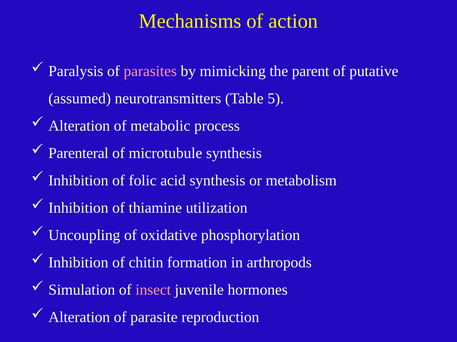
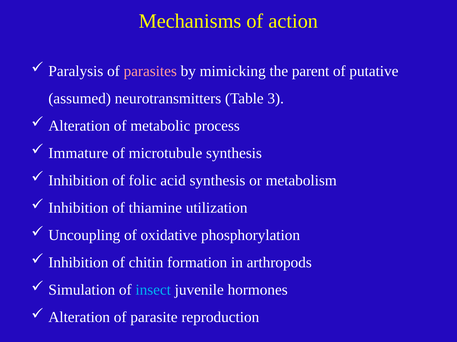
5: 5 -> 3 (276, 99)
Parenteral: Parenteral -> Immature (78, 153)
insect colour: pink -> light blue (153, 291)
